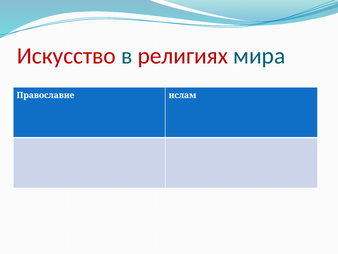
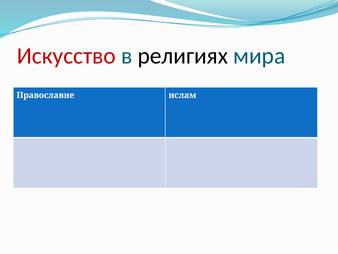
религиях colour: red -> black (183, 56)
